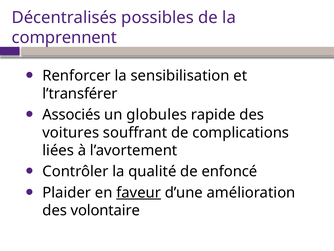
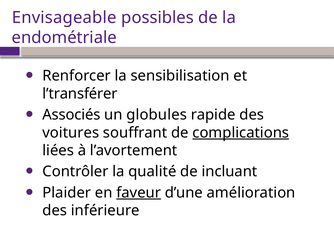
Décentralisés: Décentralisés -> Envisageable (64, 18)
comprennent: comprennent -> endométriale (64, 38)
complications underline: none -> present (241, 132)
enfoncé: enfoncé -> incluant (229, 171)
volontaire: volontaire -> inférieure (105, 210)
